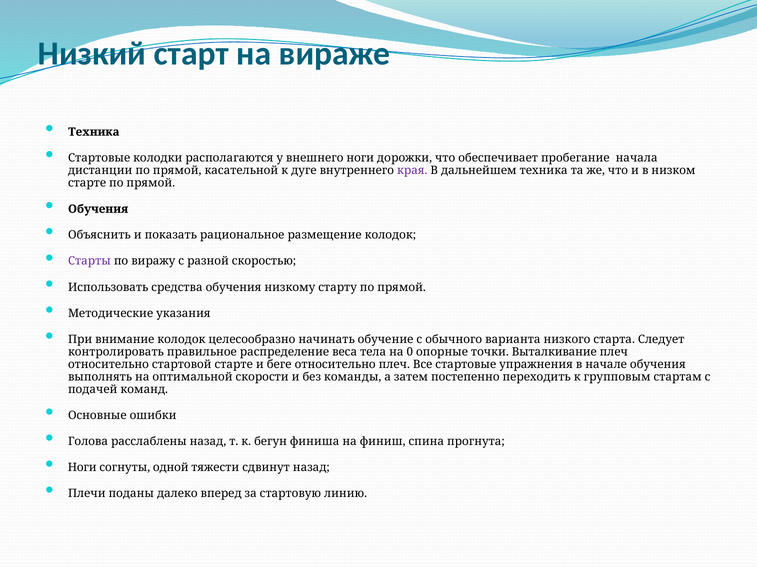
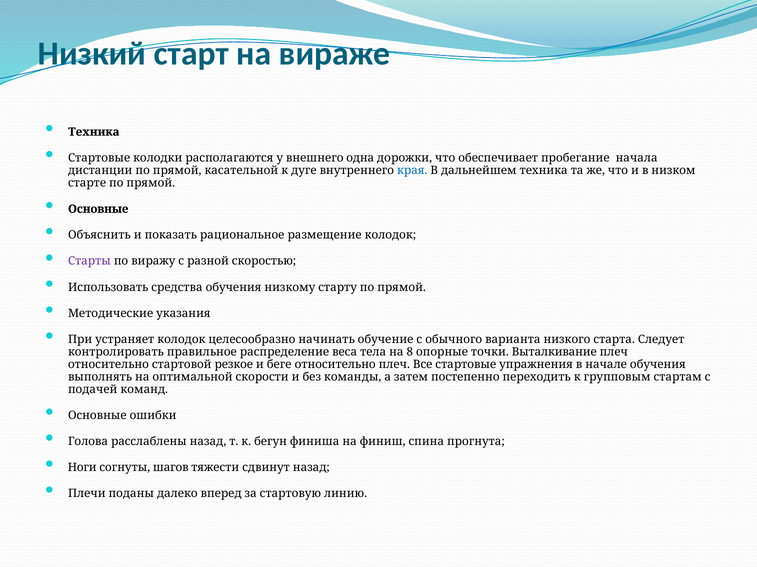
внешнего ноги: ноги -> одна (360, 158)
края colour: purple -> blue (412, 171)
Обучения: Обучения -> Основные (98, 209)
внимание: внимание -> устраняет (125, 340)
0: 0 -> 8 (410, 352)
стартовой старте: старте -> резкое (234, 365)
одной: одной -> шагов (171, 468)
